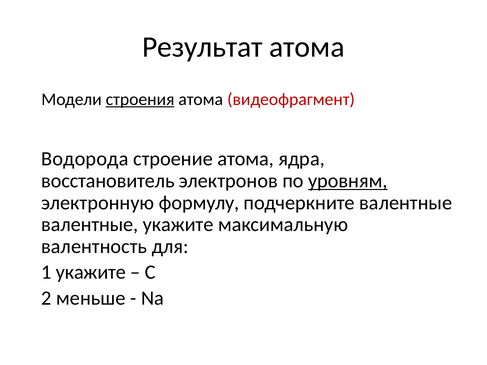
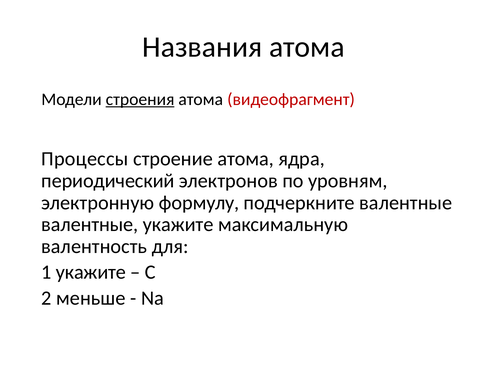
Результат: Результат -> Названия (202, 47)
Водорода: Водорода -> Процессы (85, 159)
восстановитель: восстановитель -> периодический (108, 181)
уровням underline: present -> none (348, 181)
